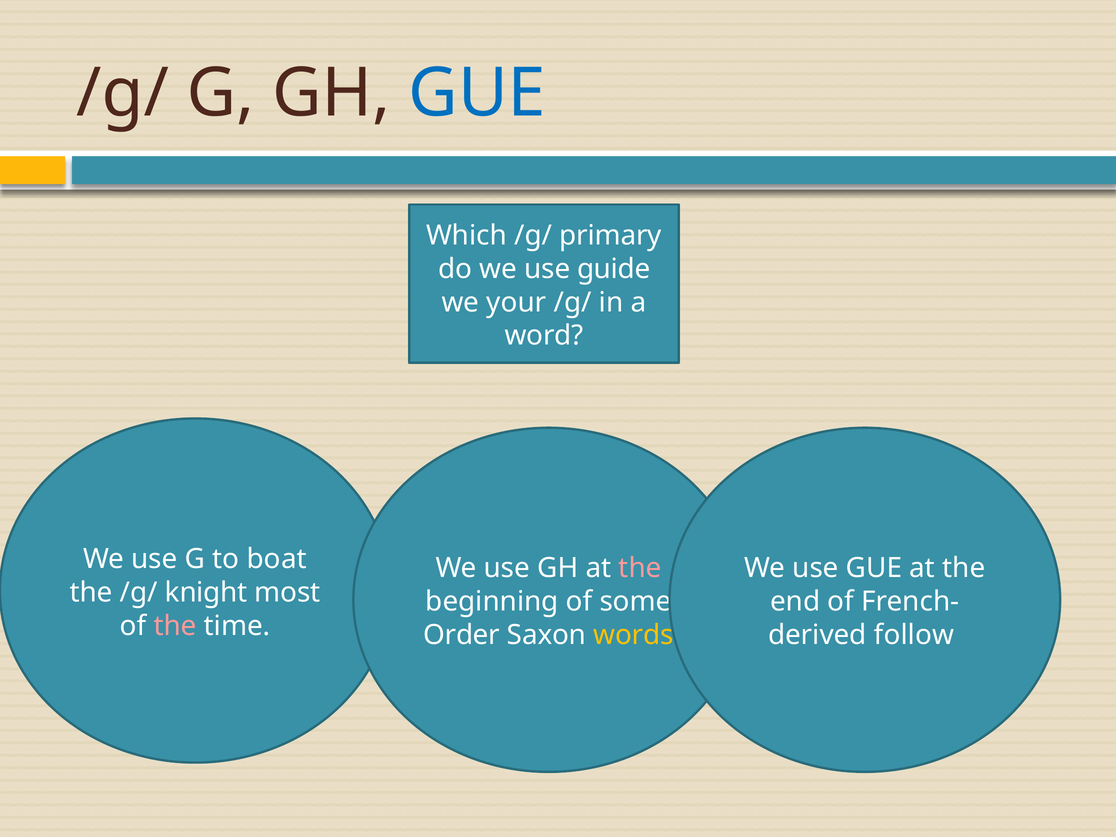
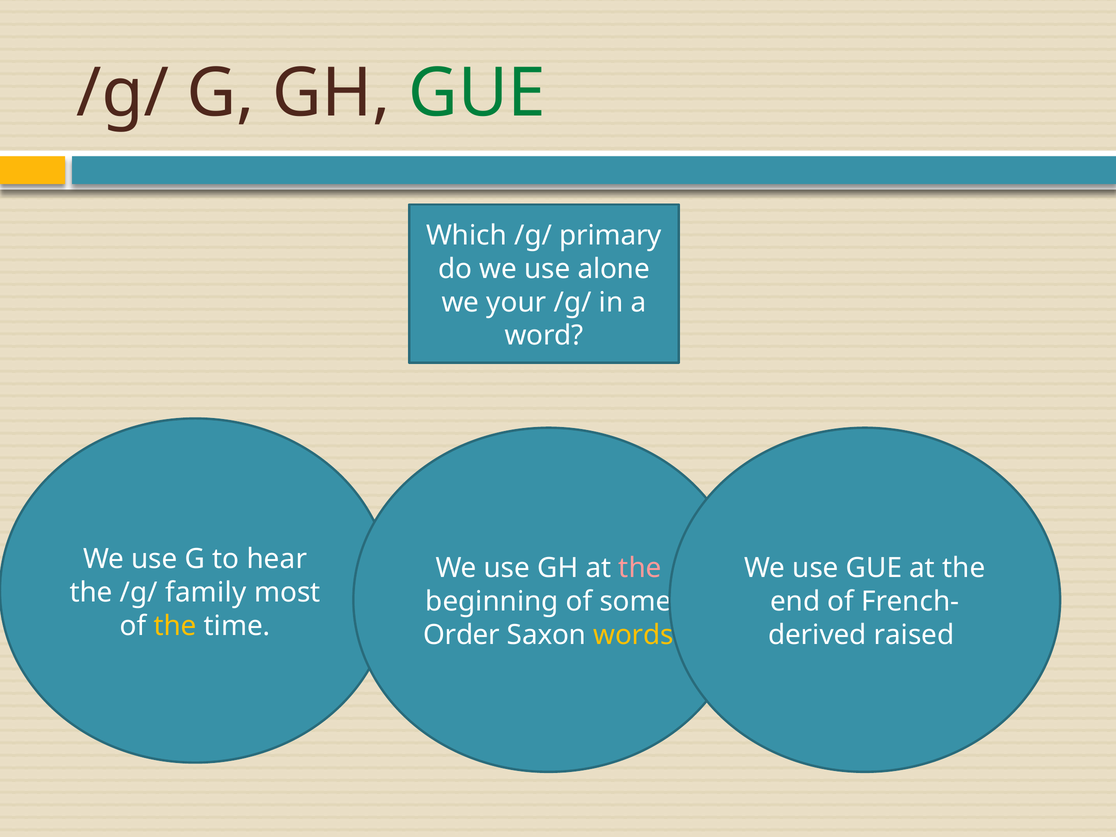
GUE colour: blue -> green (477, 93)
guide: guide -> alone (614, 269)
boat: boat -> hear (277, 559)
knight: knight -> family (206, 592)
the colour: pink -> yellow (175, 626)
follow: follow -> raised (914, 635)
